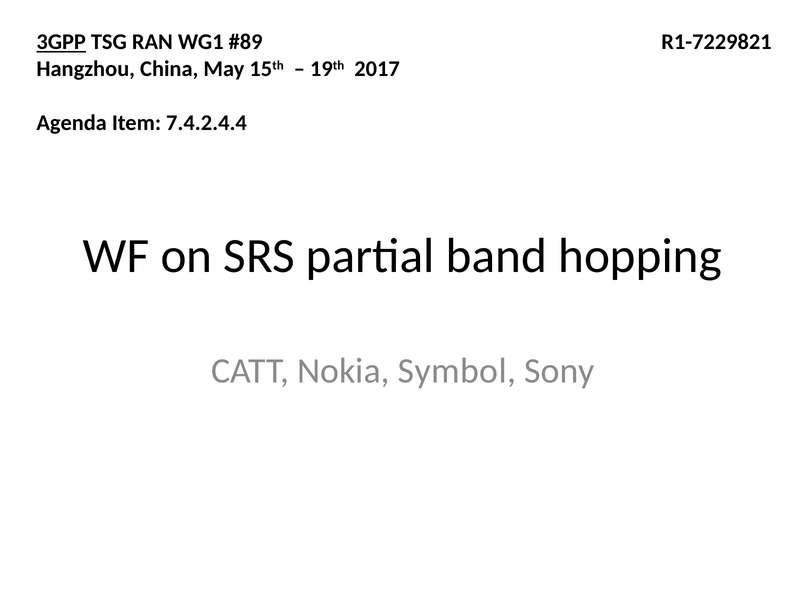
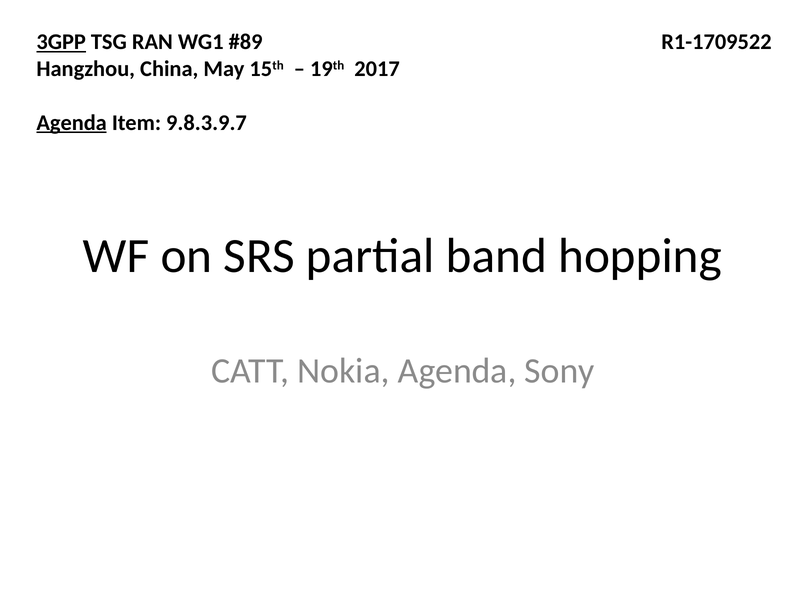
R1-7229821: R1-7229821 -> R1-1709522 (717, 42)
Agenda underline: none -> present (72, 123)
7.4.2.4.4: 7.4.2.4.4 -> 9.8.3.9.7 (206, 123)
Nokia Symbol: Symbol -> Agenda (457, 371)
